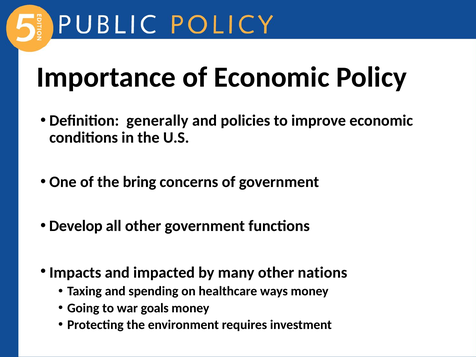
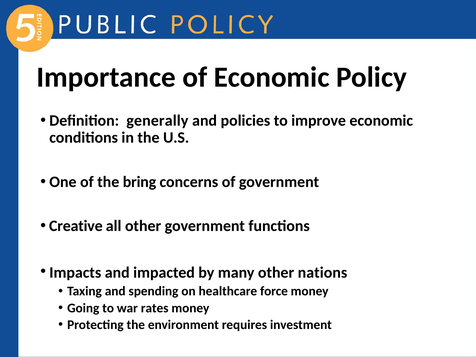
Develop: Develop -> Creative (76, 226)
ways: ways -> force (274, 291)
goals: goals -> rates (155, 308)
